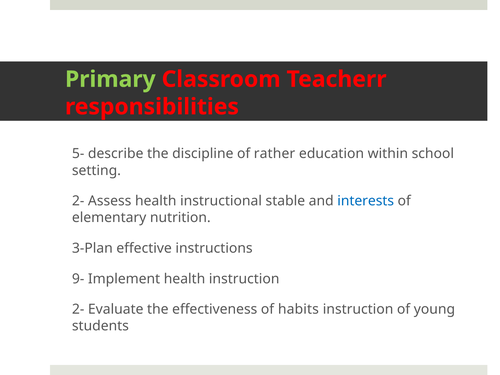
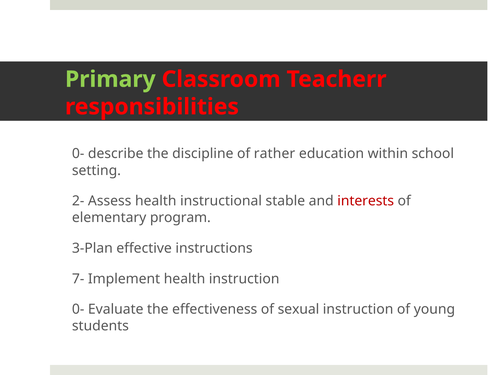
5-: 5- -> 0- (78, 154)
interests colour: blue -> red (366, 201)
nutrition: nutrition -> program (180, 218)
9-: 9- -> 7- (78, 279)
2-: 2- -> 0- (78, 309)
habits: habits -> sexual (299, 309)
